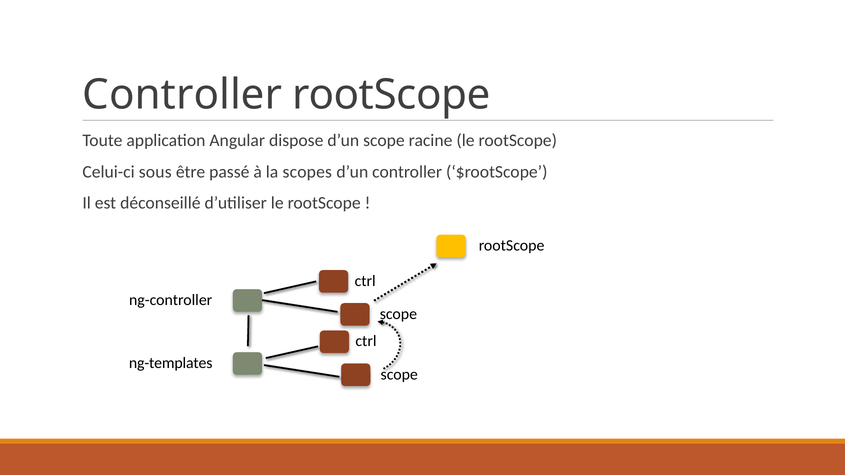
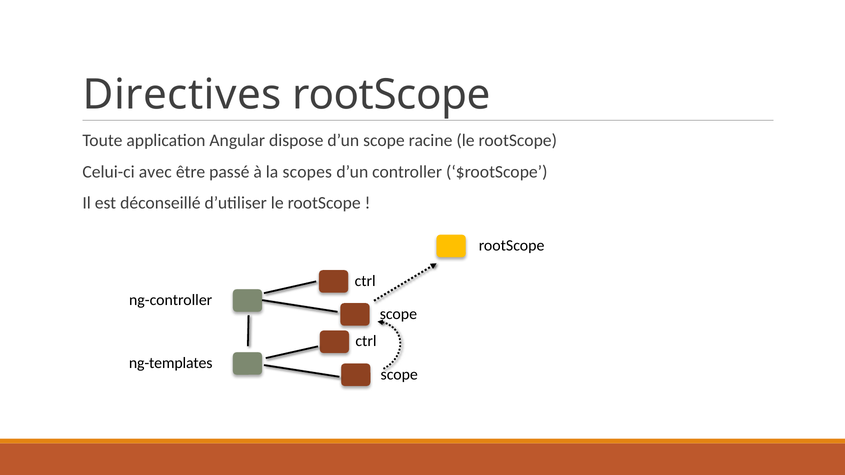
Controller: Controller -> Directives (182, 95)
sous: sous -> avec (155, 172)
